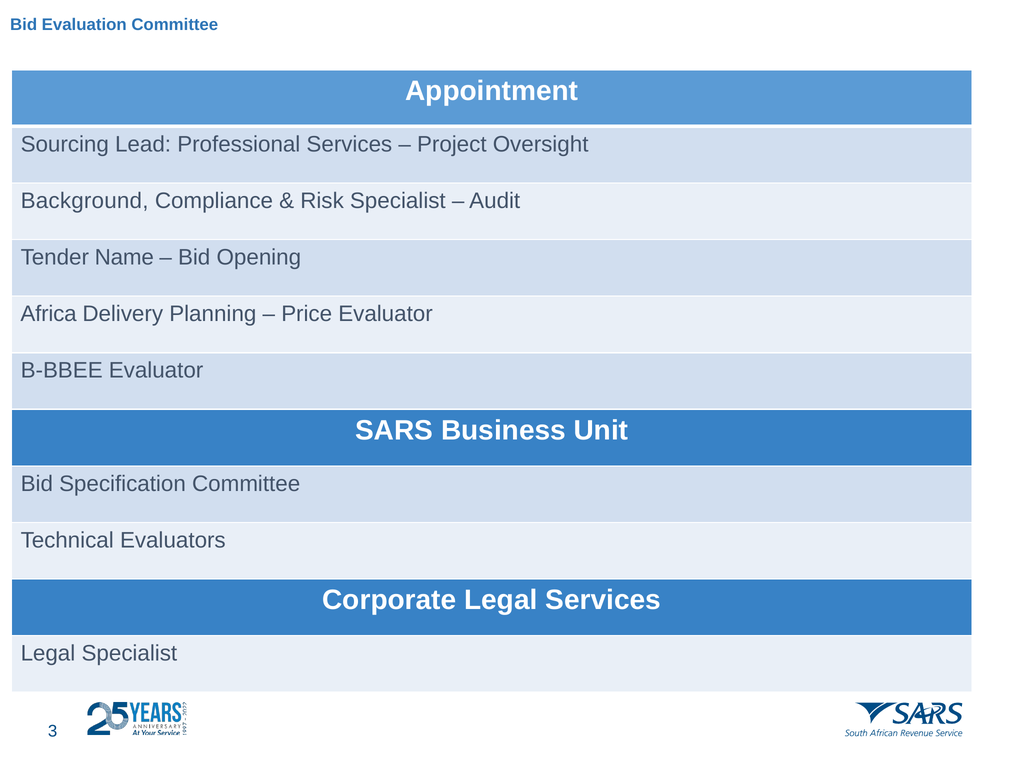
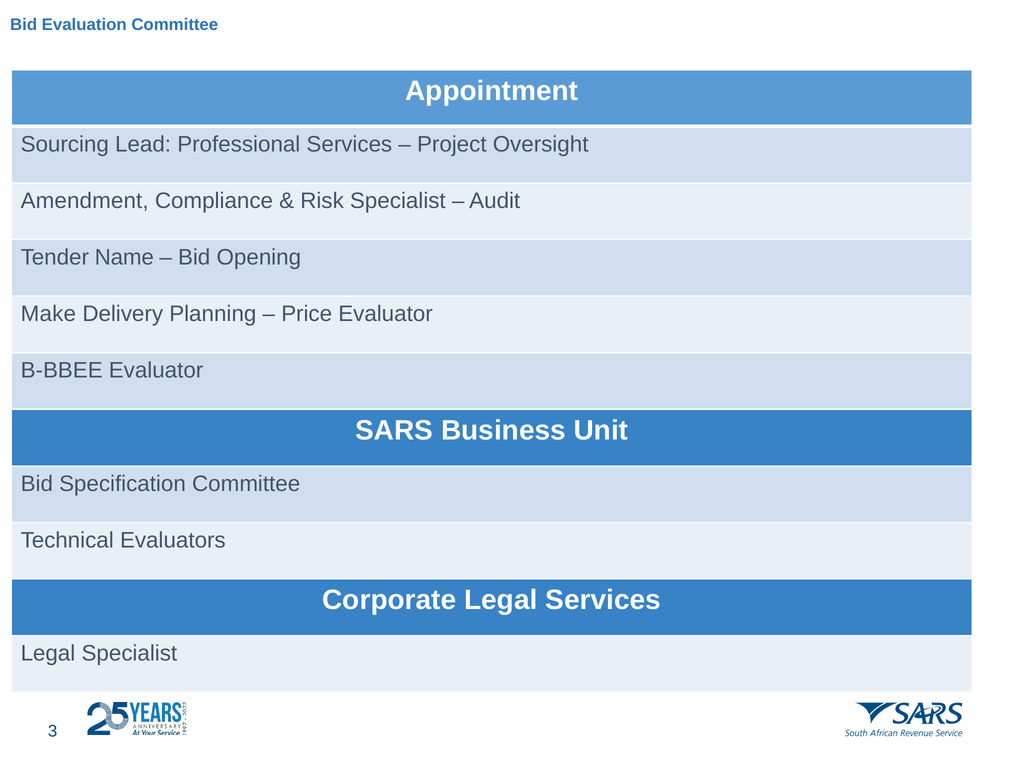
Background: Background -> Amendment (85, 201)
Africa: Africa -> Make (48, 314)
